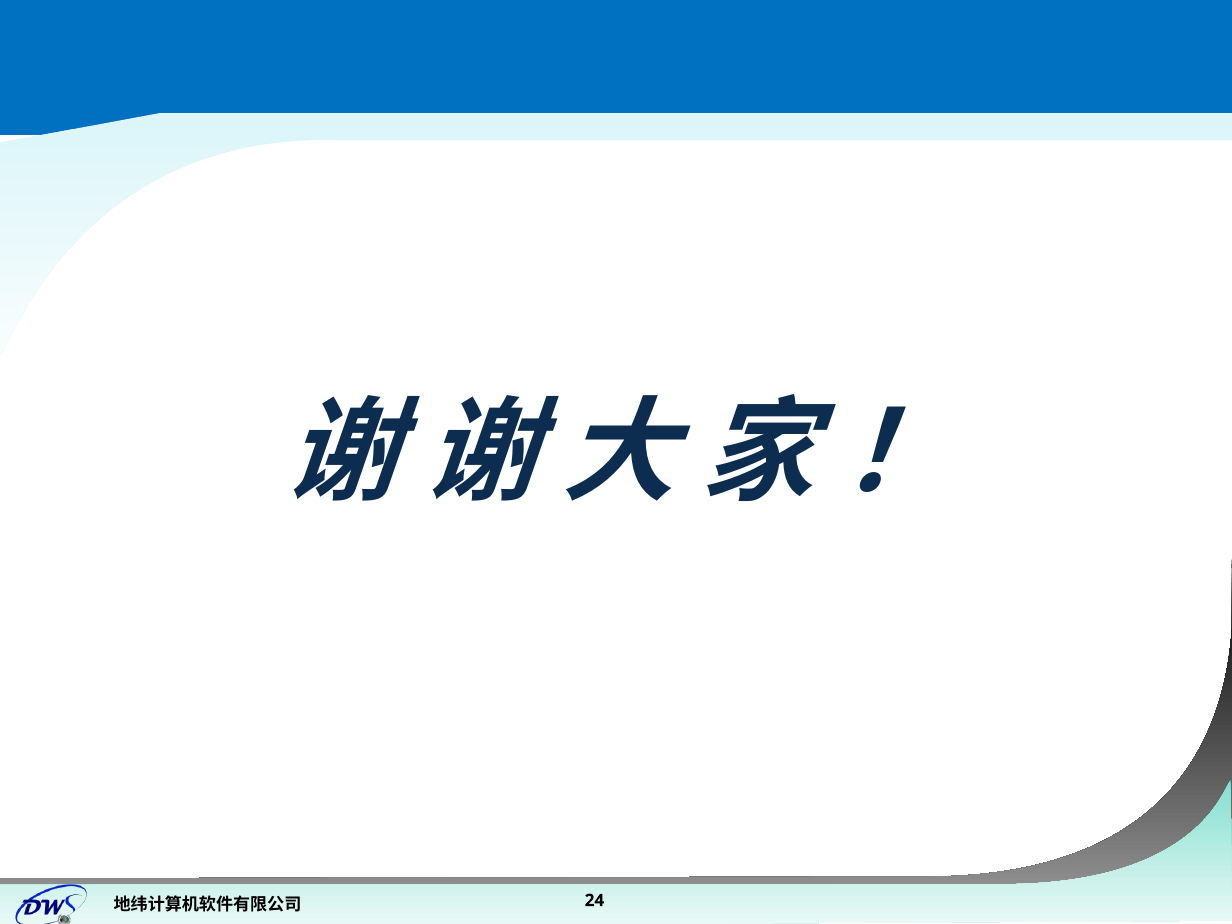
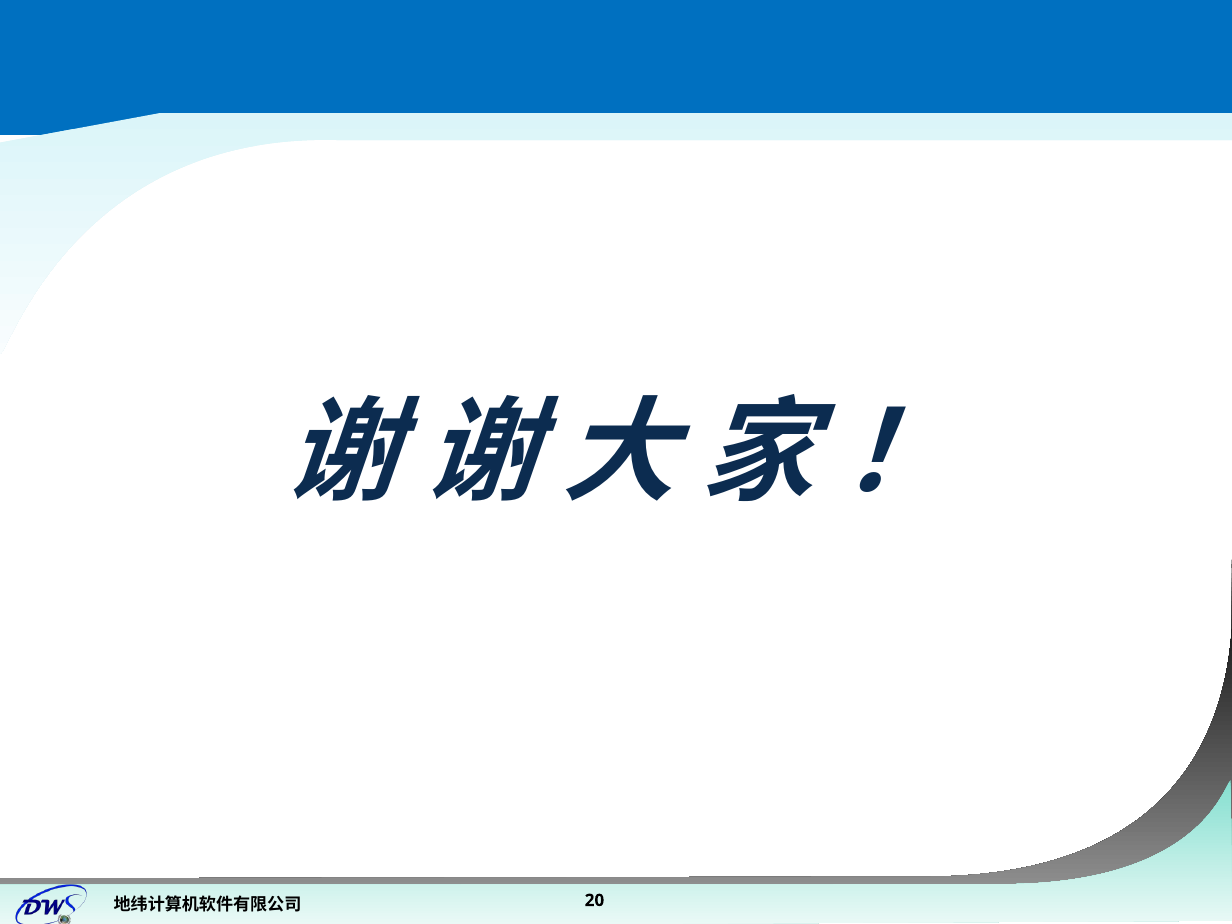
24: 24 -> 20 (594, 900)
